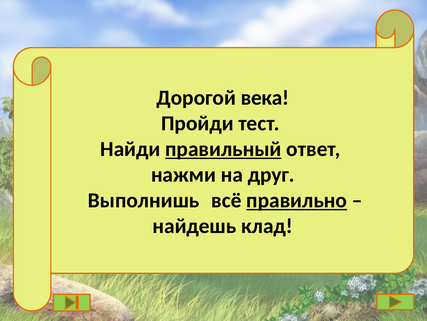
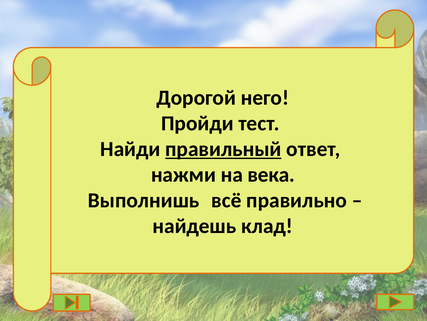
века: века -> него (265, 98)
друг: друг -> века (271, 174)
правильно underline: present -> none (297, 200)
